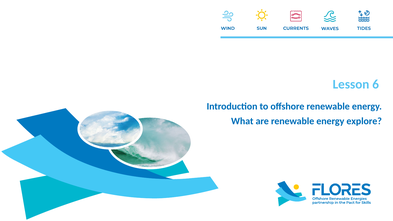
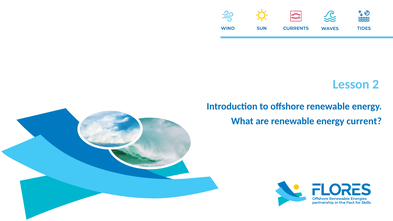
6: 6 -> 2 (376, 84)
explore: explore -> current (364, 121)
